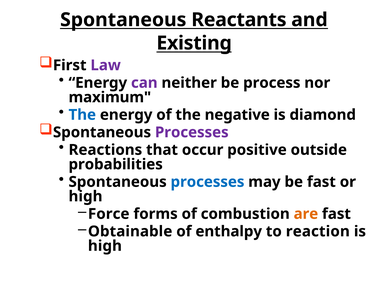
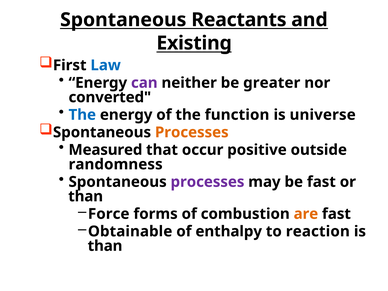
Law colour: purple -> blue (106, 65)
process: process -> greater (272, 83)
maximum: maximum -> converted (110, 97)
negative: negative -> function (237, 115)
diamond: diamond -> universe (323, 115)
Processes colour: purple -> orange (192, 132)
Reactions: Reactions -> Measured (105, 150)
probabilities: probabilities -> randomness (116, 164)
processes colour: blue -> purple (207, 182)
high: high -> than (86, 196)
high: high -> than (105, 246)
